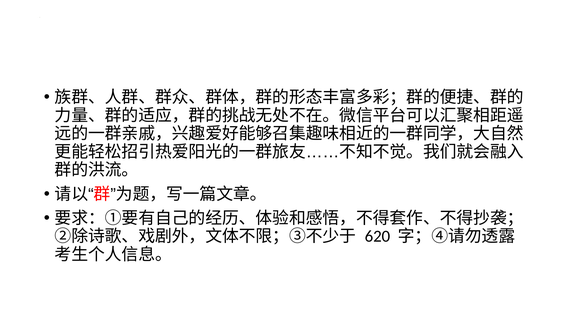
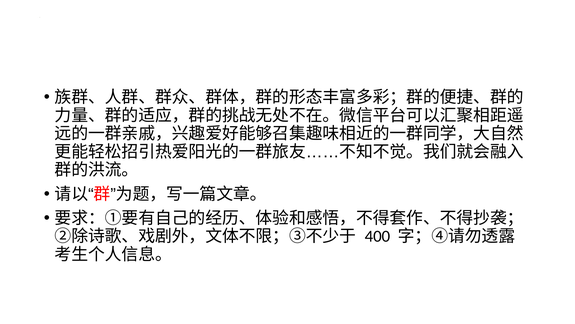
620: 620 -> 400 (377, 236)
